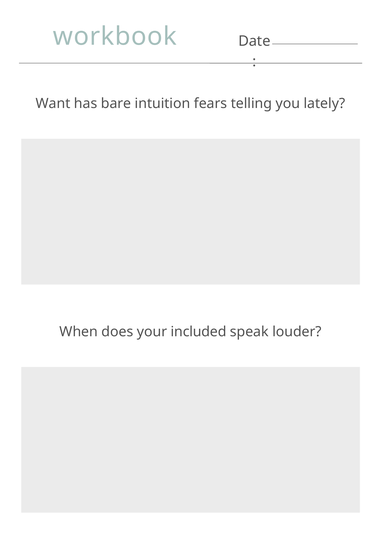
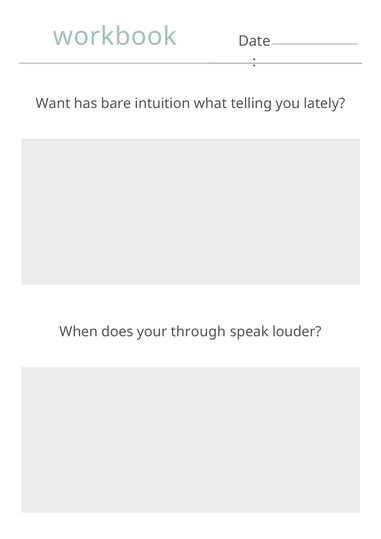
fears: fears -> what (211, 104)
included: included -> through (198, 332)
